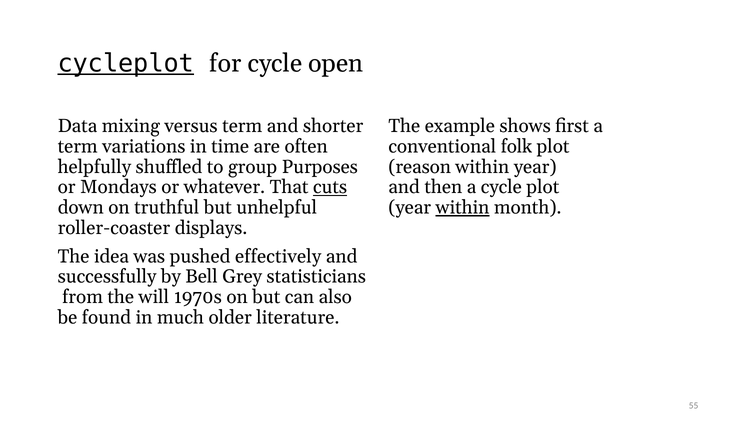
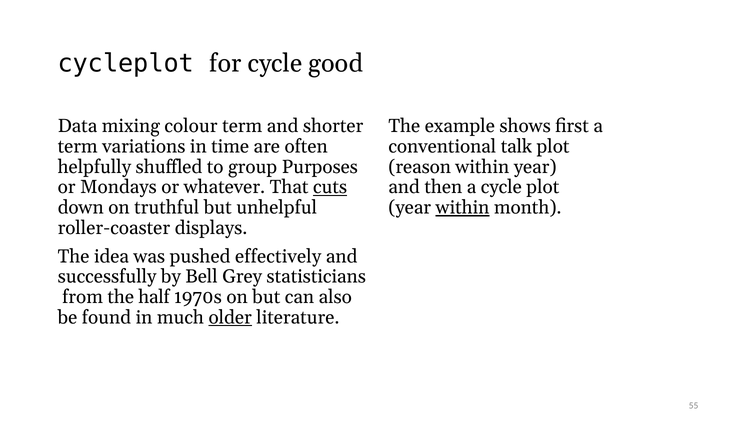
cycleplot underline: present -> none (126, 64)
open: open -> good (336, 64)
versus: versus -> colour (191, 126)
folk: folk -> talk (516, 147)
will: will -> half (154, 297)
older underline: none -> present (230, 318)
